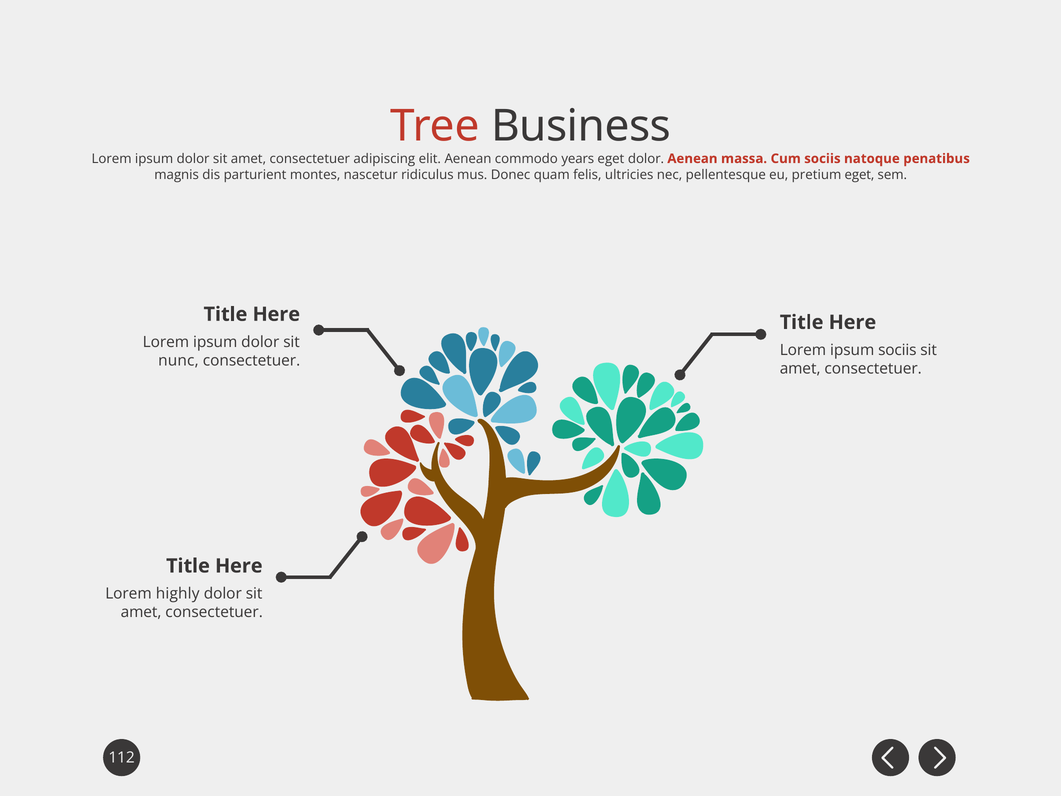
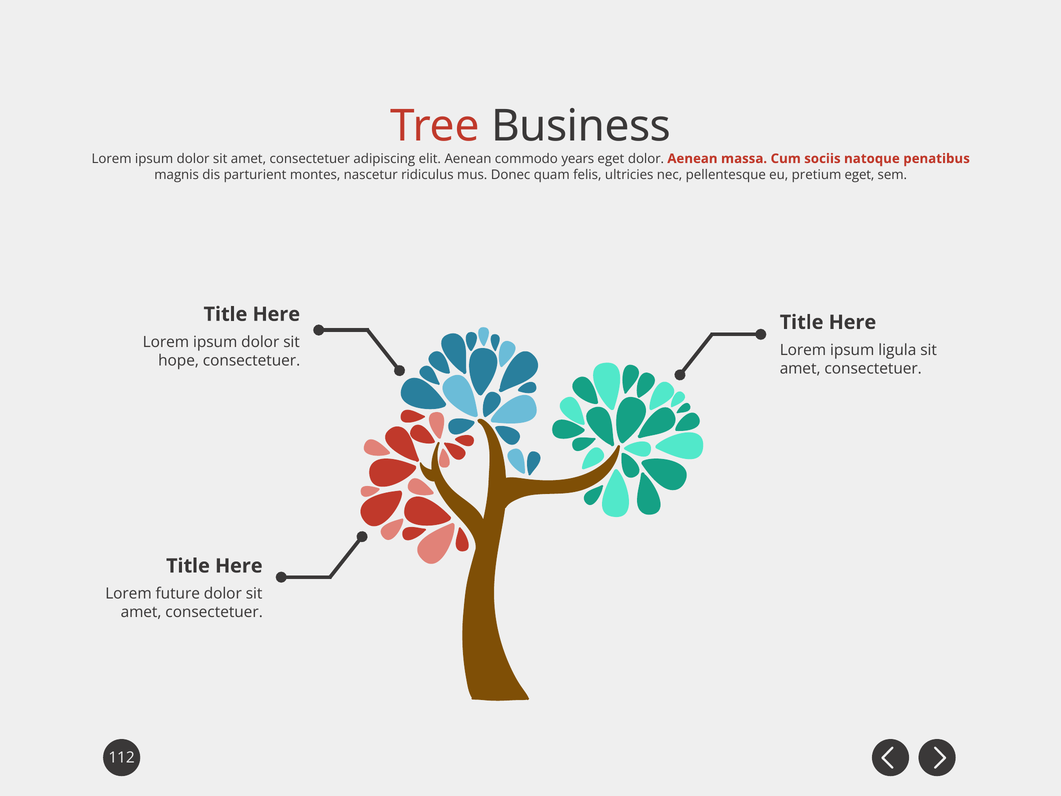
ipsum sociis: sociis -> ligula (897, 350)
nunc: nunc -> hope (179, 360)
highly: highly -> future (178, 593)
